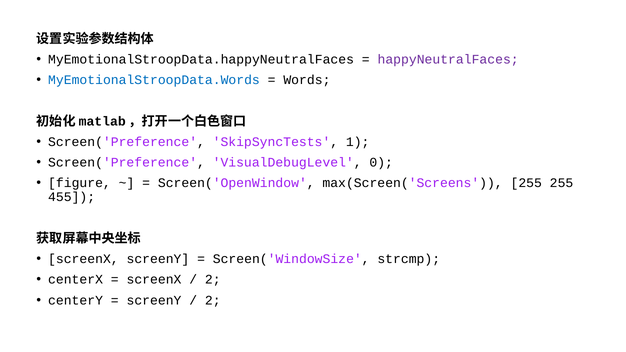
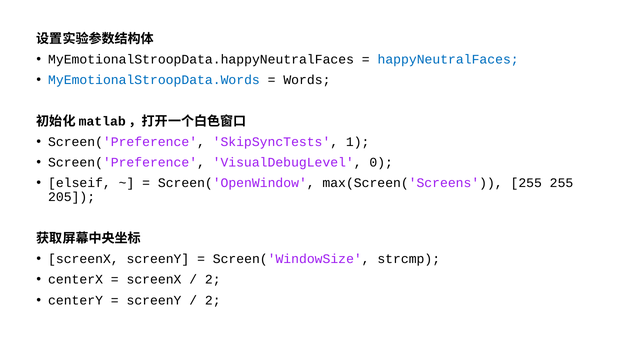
happyNeutralFaces colour: purple -> blue (448, 59)
figure: figure -> elseif (79, 183)
455: 455 -> 205 (72, 197)
